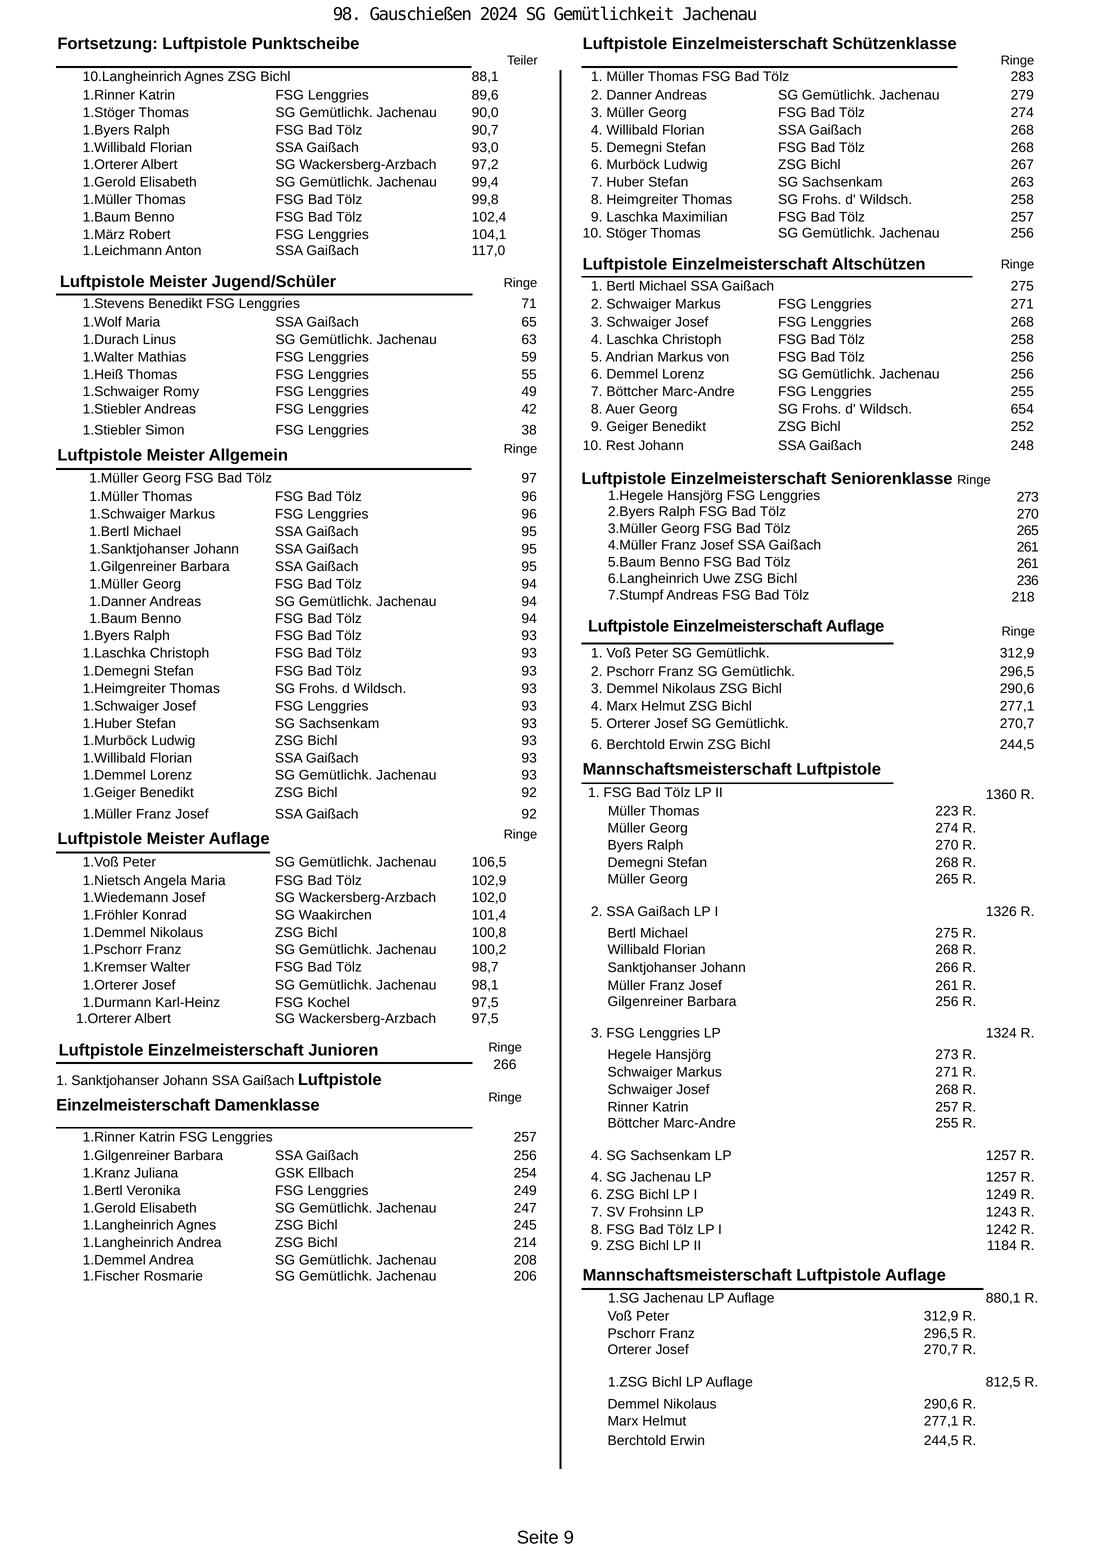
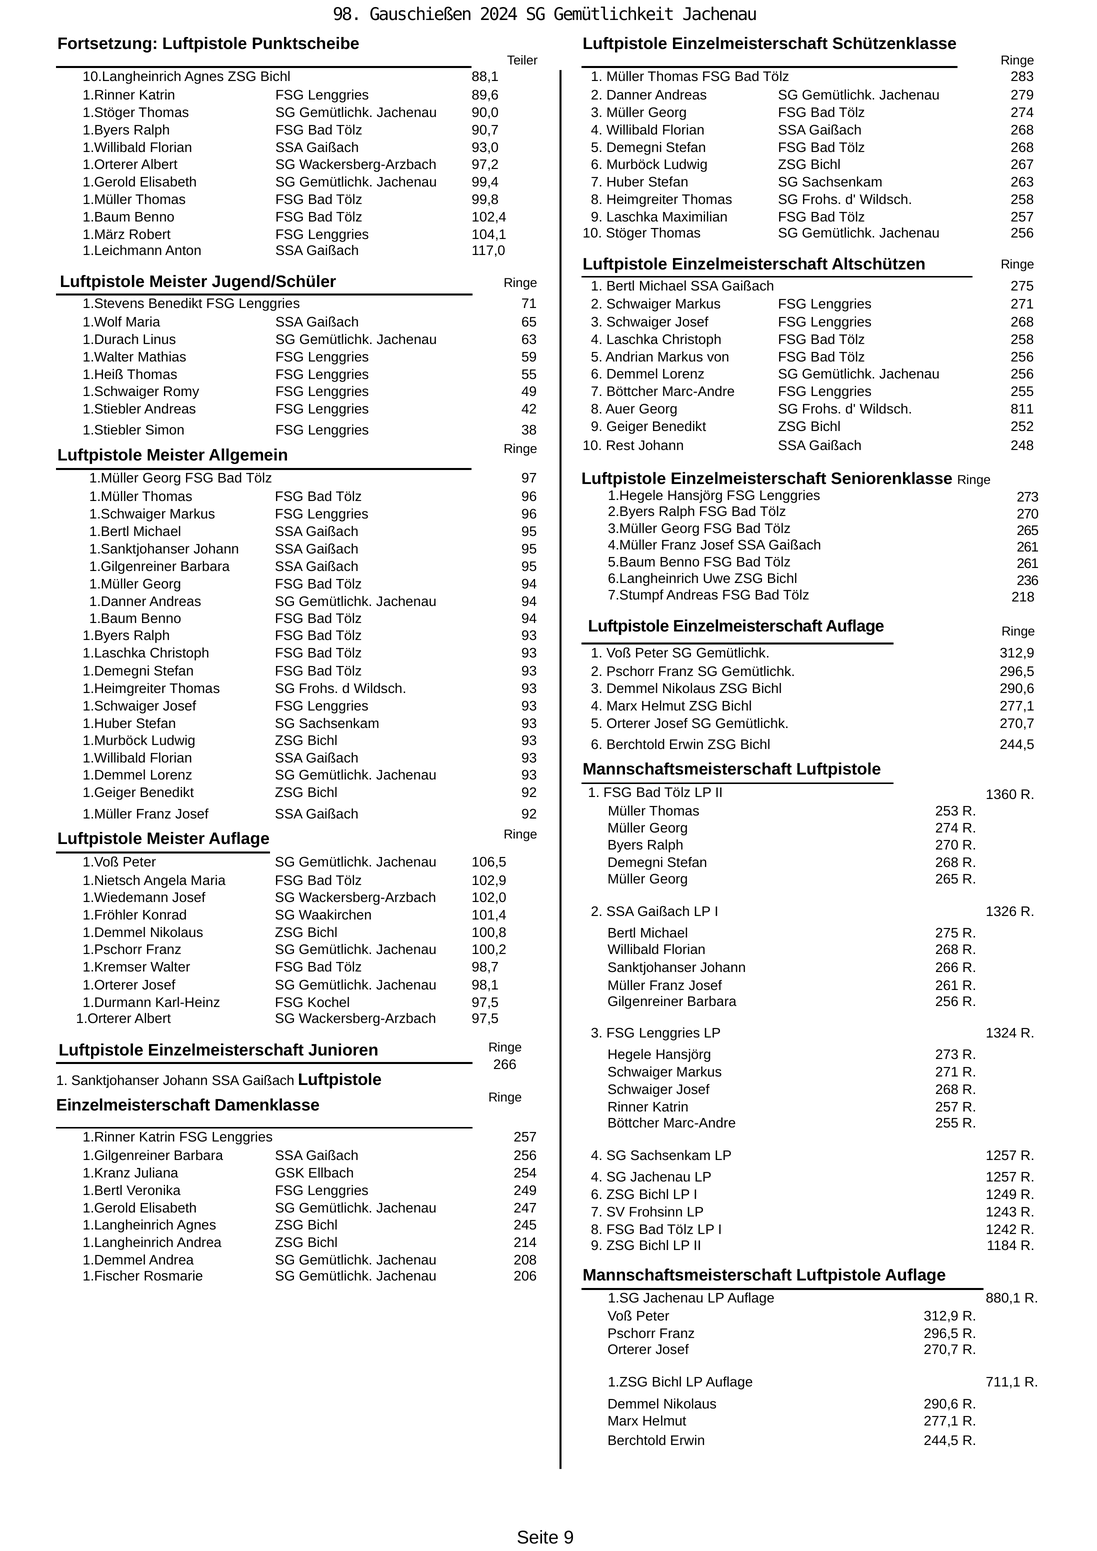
654: 654 -> 811 (1022, 409)
223: 223 -> 253 (947, 811)
812,5: 812,5 -> 711,1 (1003, 1382)
